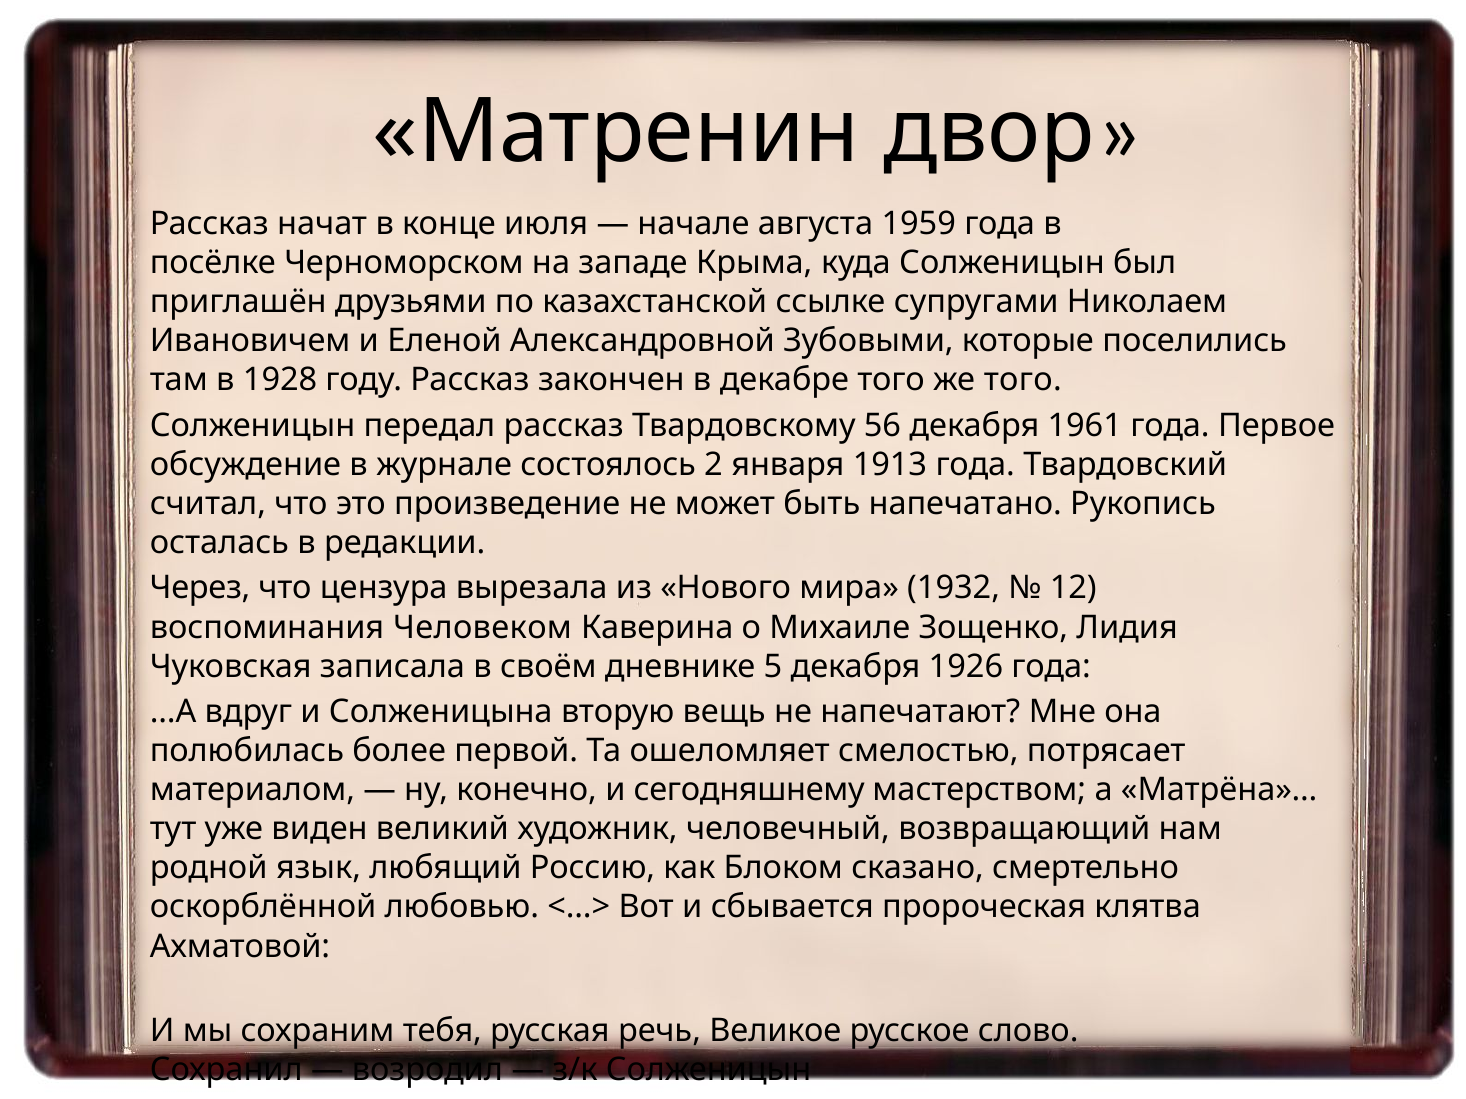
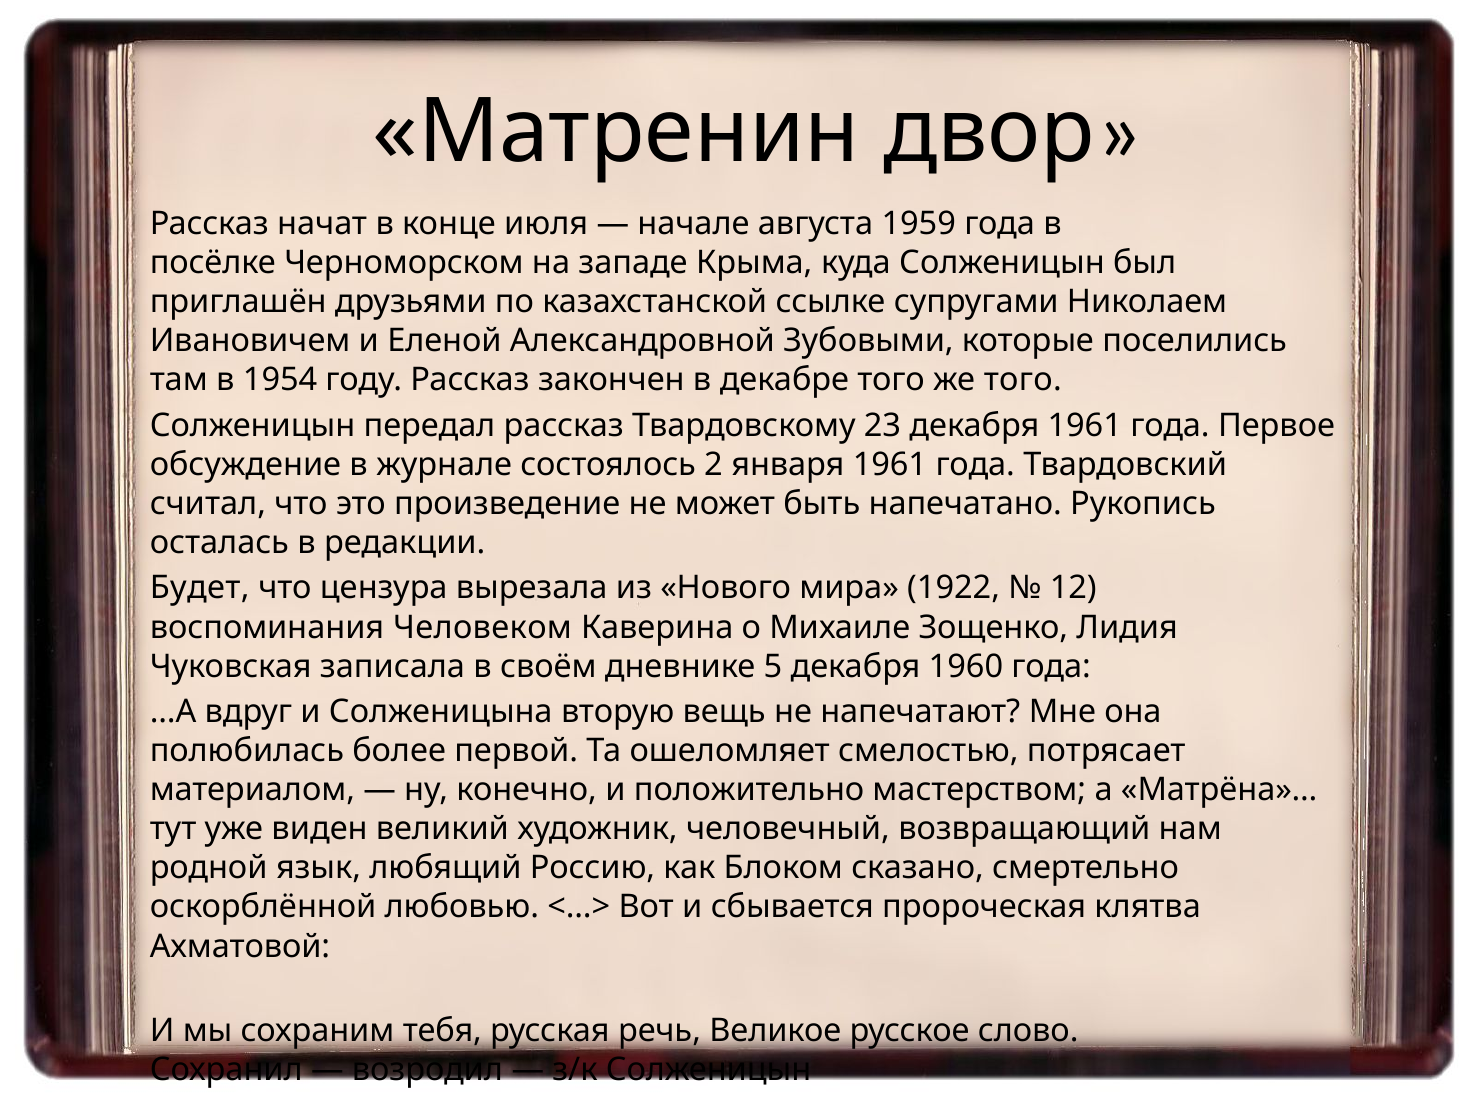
1928: 1928 -> 1954 (280, 380)
56: 56 -> 23 (883, 426)
января 1913: 1913 -> 1961 (890, 465)
Через: Через -> Будет (200, 589)
1932: 1932 -> 1922 (954, 589)
1926: 1926 -> 1960 (966, 667)
сегодняшнему: сегодняшнему -> положительно (749, 790)
